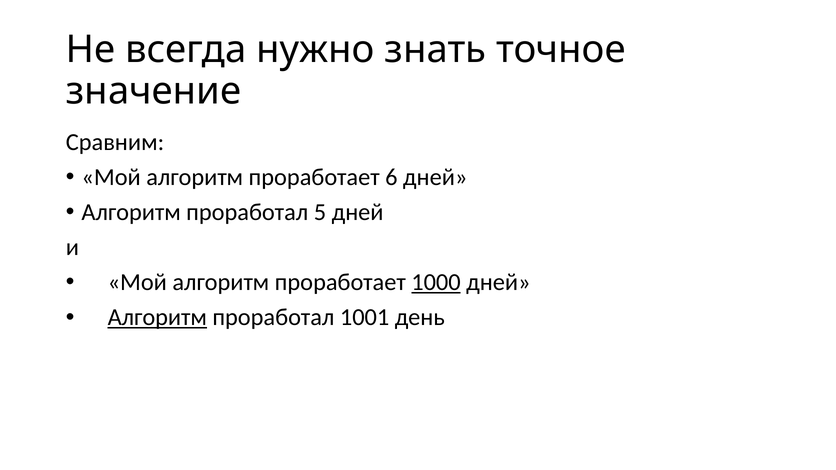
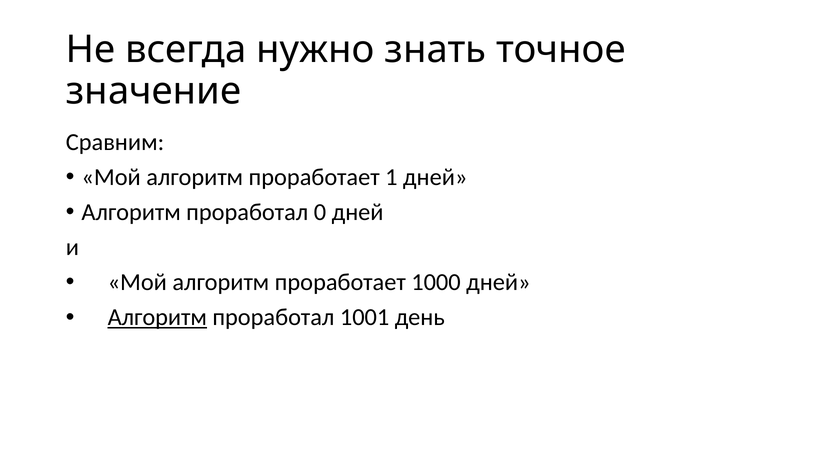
6: 6 -> 1 (391, 177)
5: 5 -> 0 (320, 212)
1000 underline: present -> none (436, 283)
